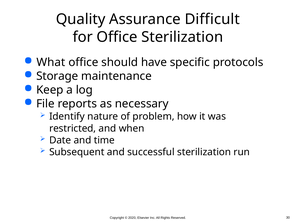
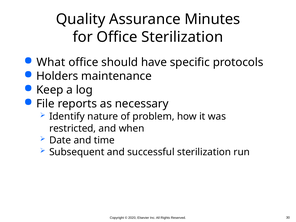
Difficult: Difficult -> Minutes (212, 19)
Storage: Storage -> Holders (57, 76)
